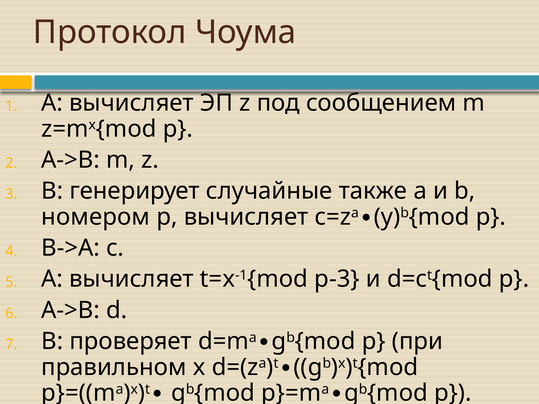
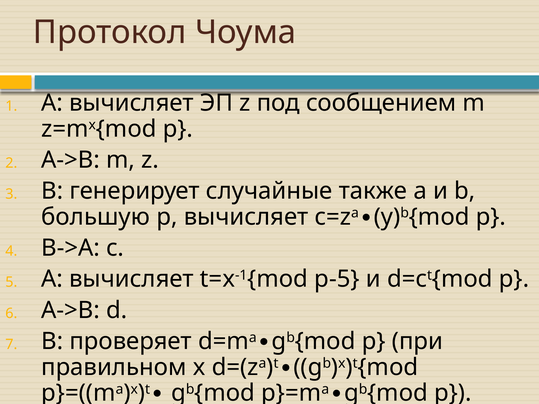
номером: номером -> большую (96, 217)
p-3: p-3 -> p-5 (337, 279)
